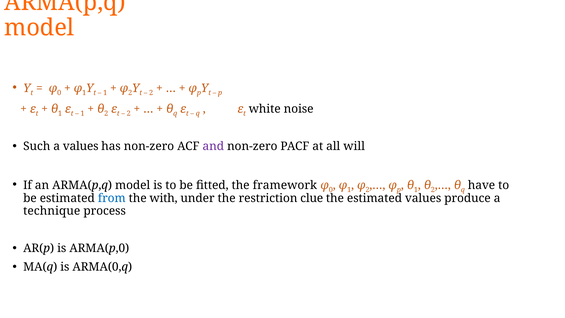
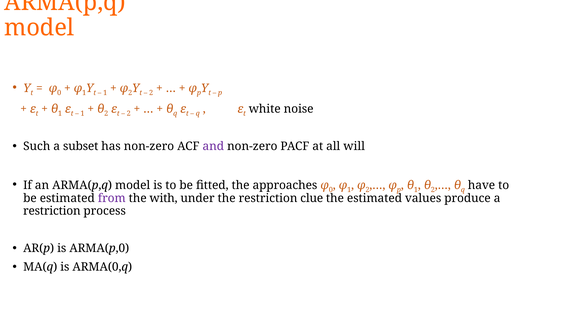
a values: values -> subset (81, 146)
framework: framework -> approaches (285, 185)
from colour: blue -> purple (112, 198)
technique: technique -> restriction (52, 211)
